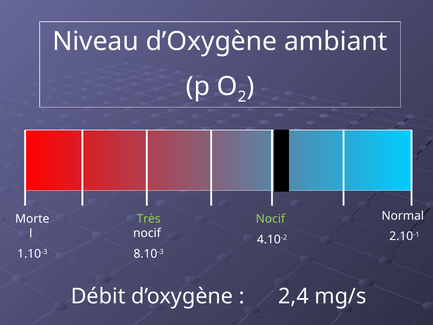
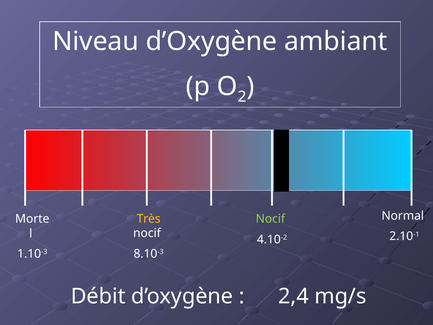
Très colour: light green -> yellow (149, 219)
